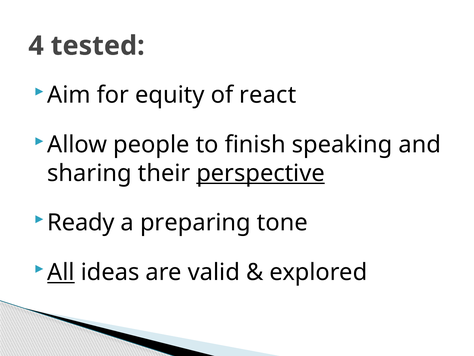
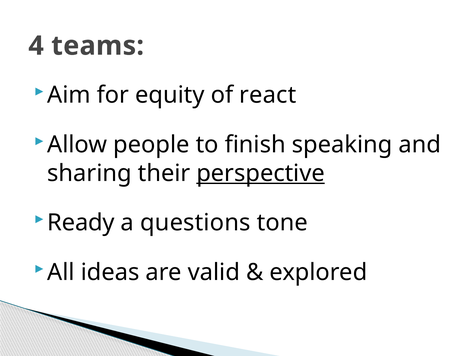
tested: tested -> teams (98, 46)
preparing: preparing -> questions (195, 222)
All underline: present -> none (61, 272)
